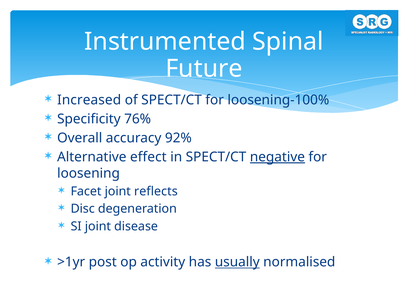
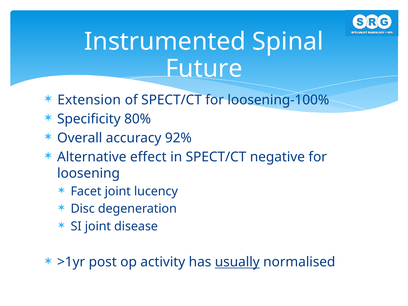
Increased: Increased -> Extension (89, 100)
76%: 76% -> 80% (138, 119)
negative underline: present -> none (277, 157)
reflects: reflects -> lucency (156, 191)
